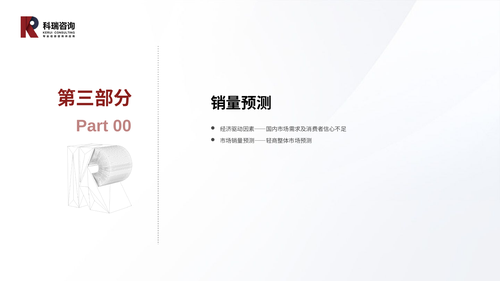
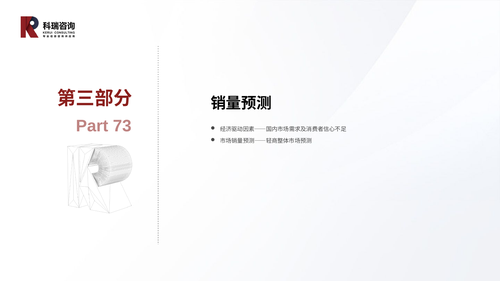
00: 00 -> 73 (122, 126)
